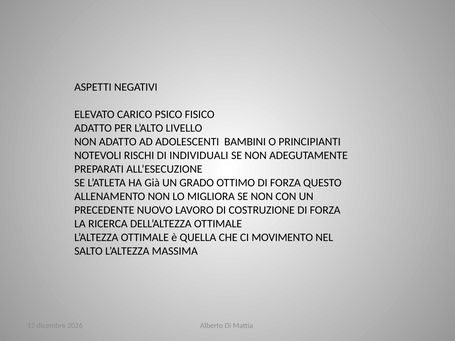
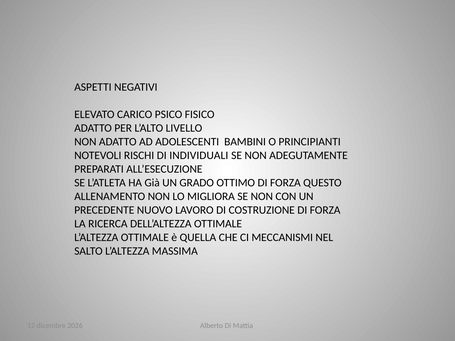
MOVIMENTO: MOVIMENTO -> MECCANISMI (282, 237)
